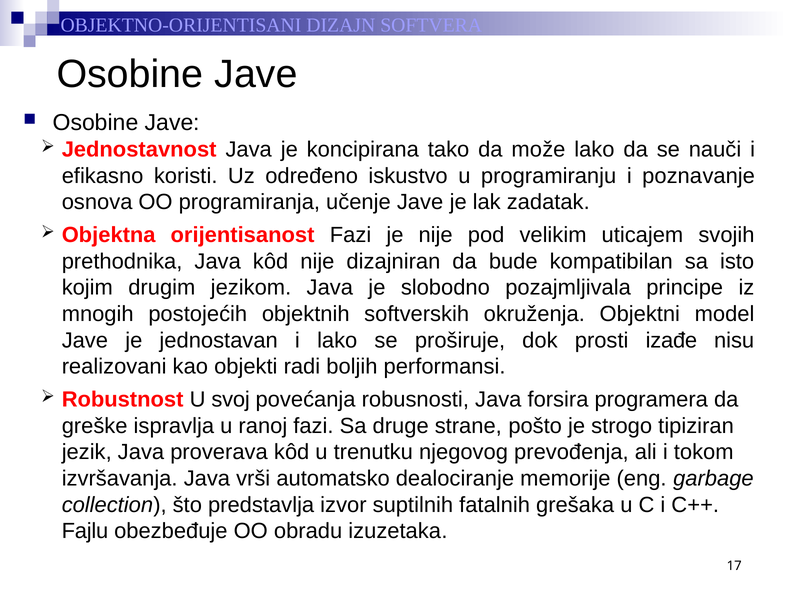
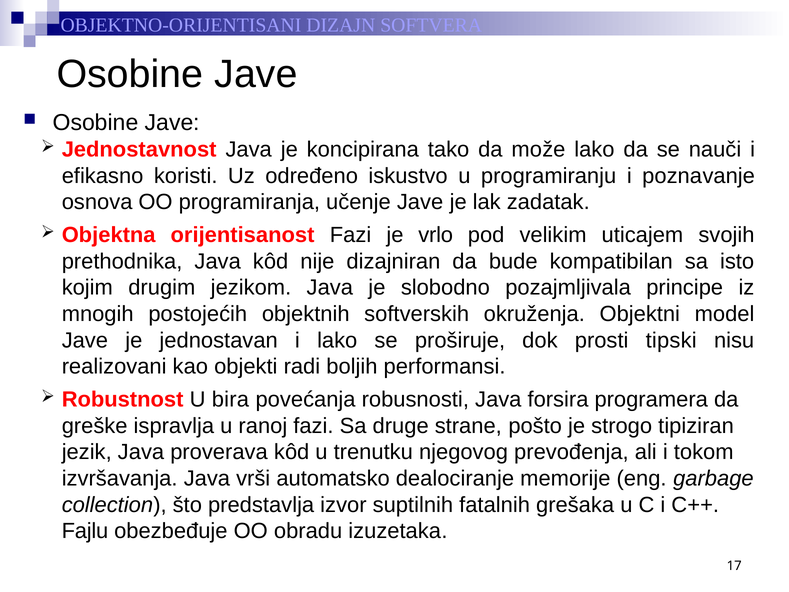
je nije: nije -> vrlo (436, 235)
izađe: izađe -> tipski (671, 340)
svoj: svoj -> bira (230, 399)
